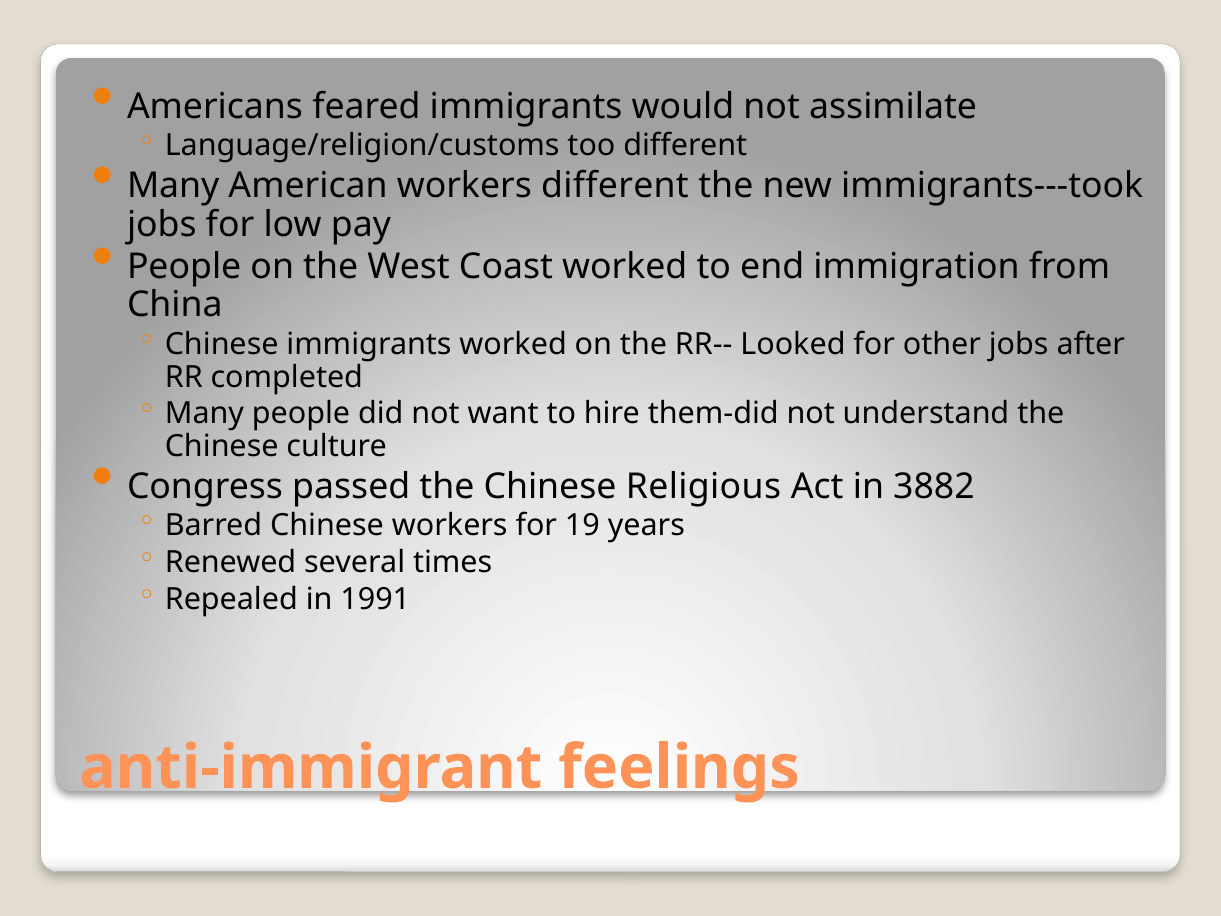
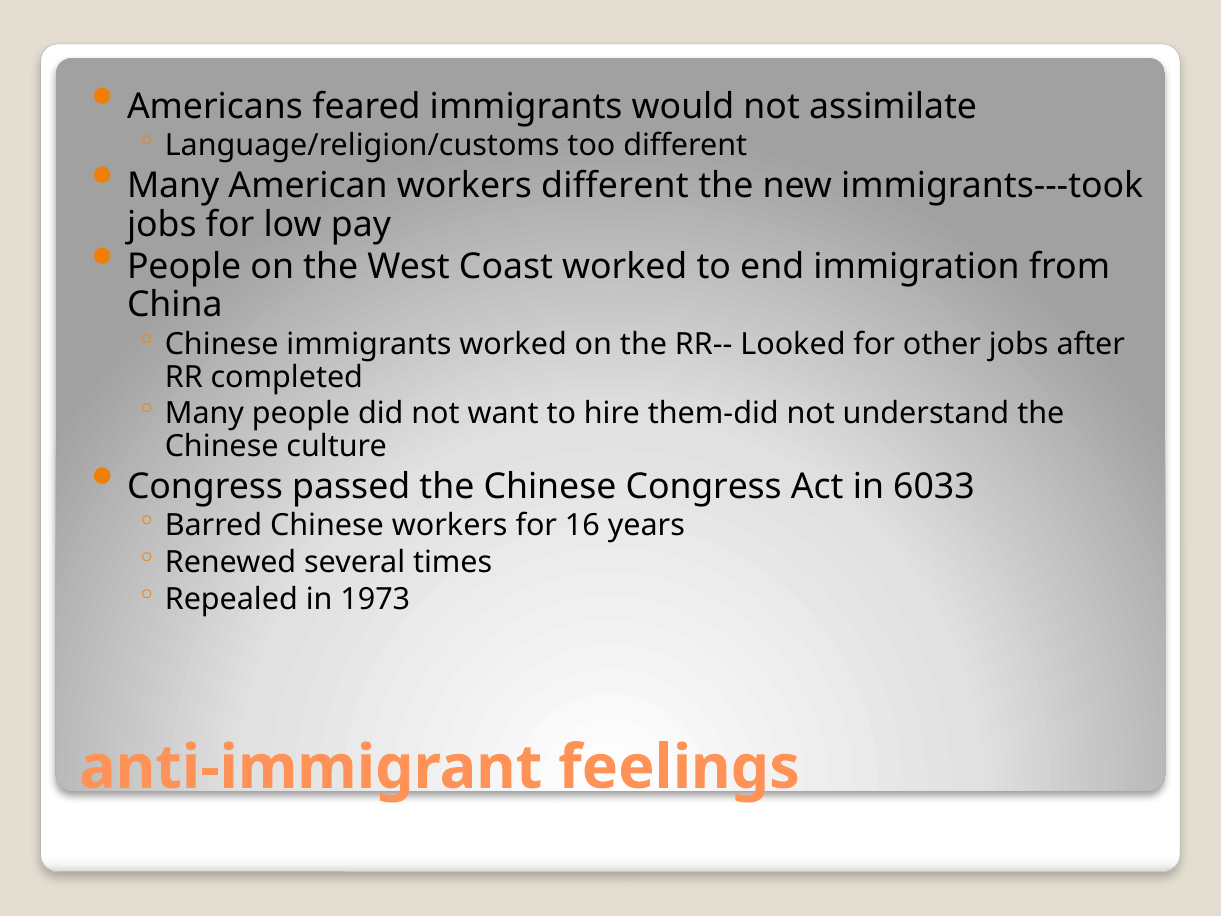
Chinese Religious: Religious -> Congress (704, 487)
3882: 3882 -> 6033 (934, 487)
19: 19 -> 16 (582, 526)
1991: 1991 -> 1973 (375, 599)
